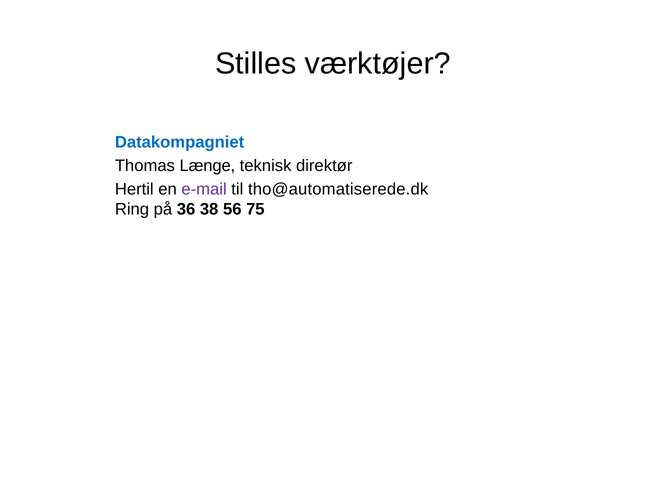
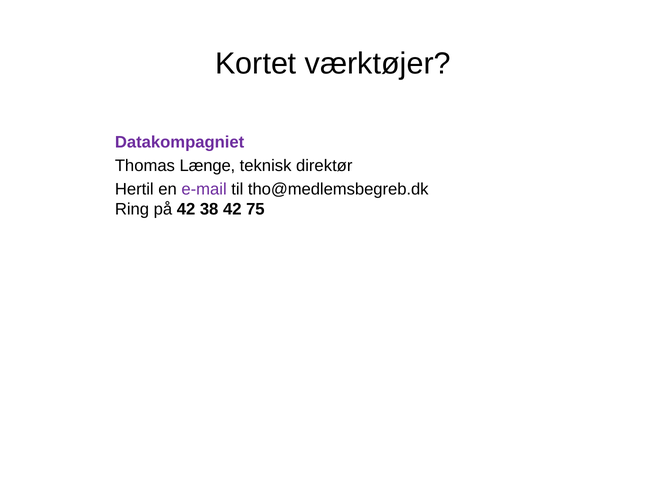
Stilles: Stilles -> Kortet (256, 64)
Datakompagniet colour: blue -> purple (180, 142)
tho@automatiserede.dk: tho@automatiserede.dk -> tho@medlemsbegreb.dk (338, 189)
på 36: 36 -> 42 (186, 209)
38 56: 56 -> 42 (232, 209)
